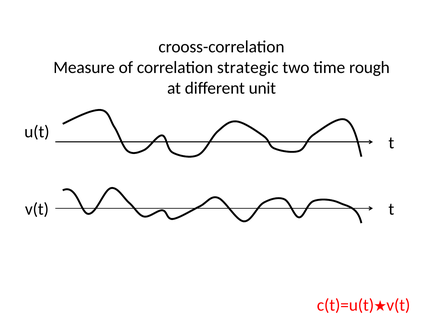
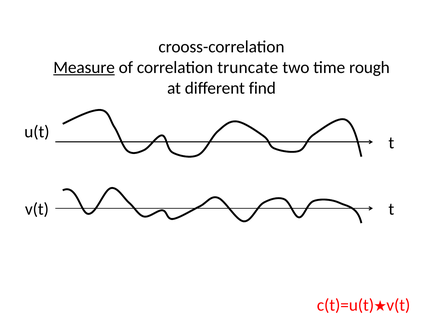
Measure underline: none -> present (84, 68)
strategic: strategic -> truncate (248, 68)
unit: unit -> find (262, 88)
